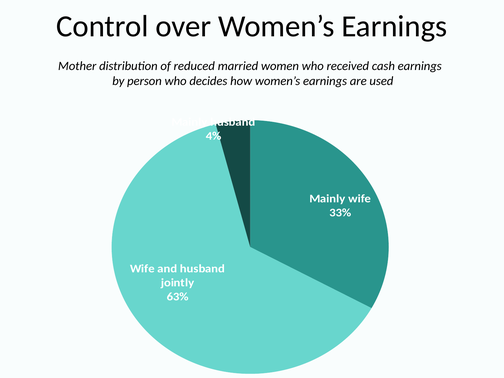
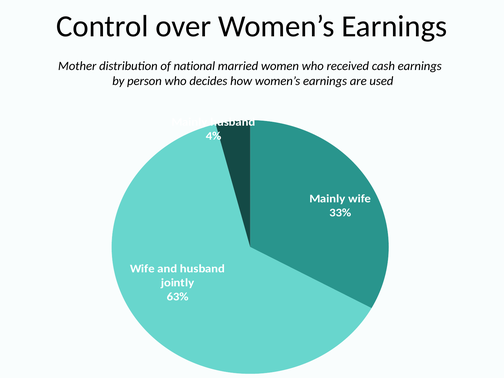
reduced: reduced -> national (194, 66)
